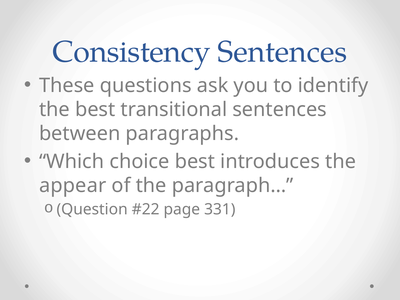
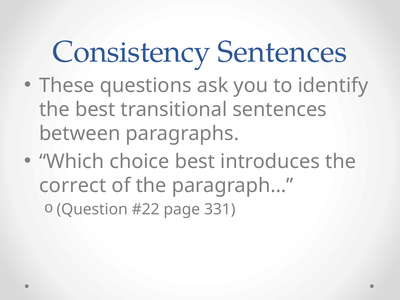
appear: appear -> correct (73, 185)
